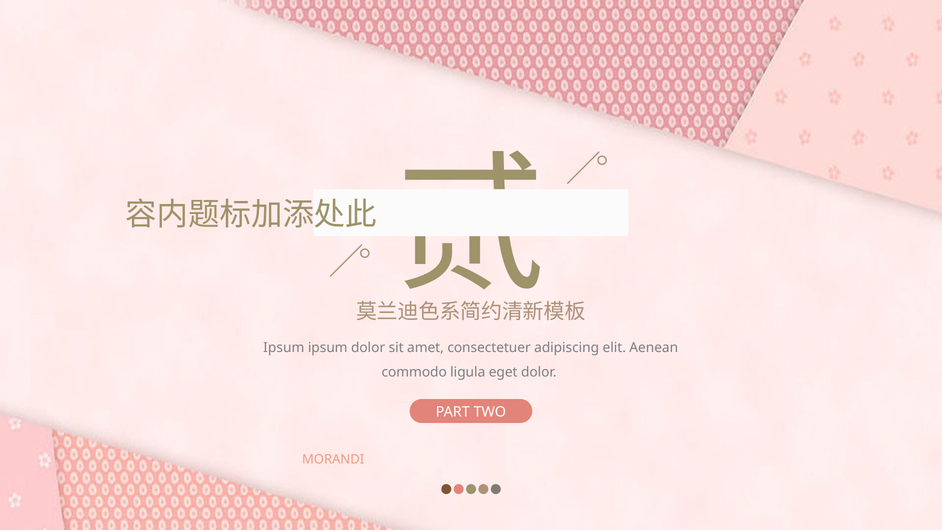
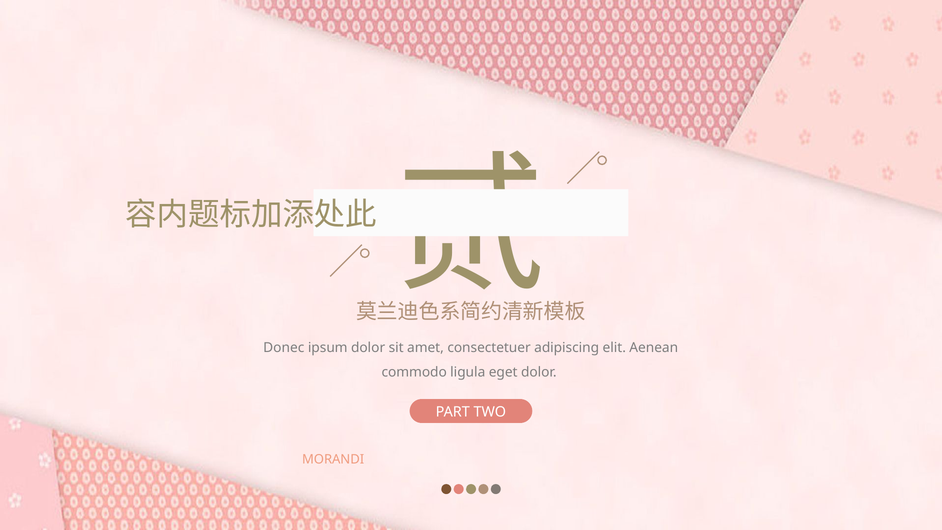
Ipsum: Ipsum -> Donec (284, 347)
